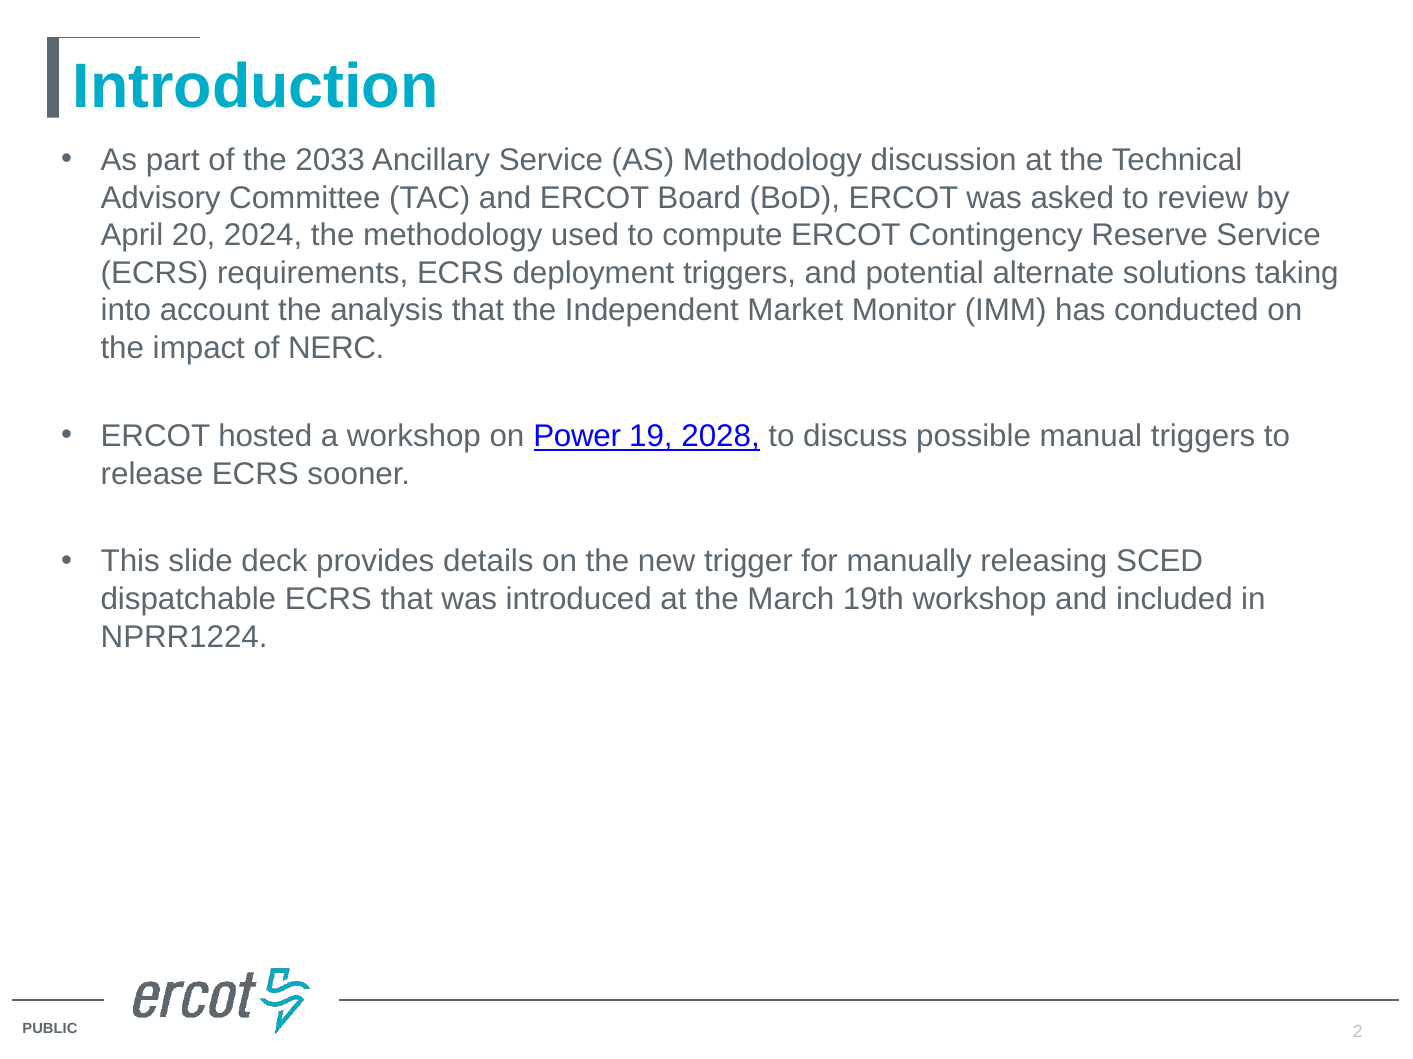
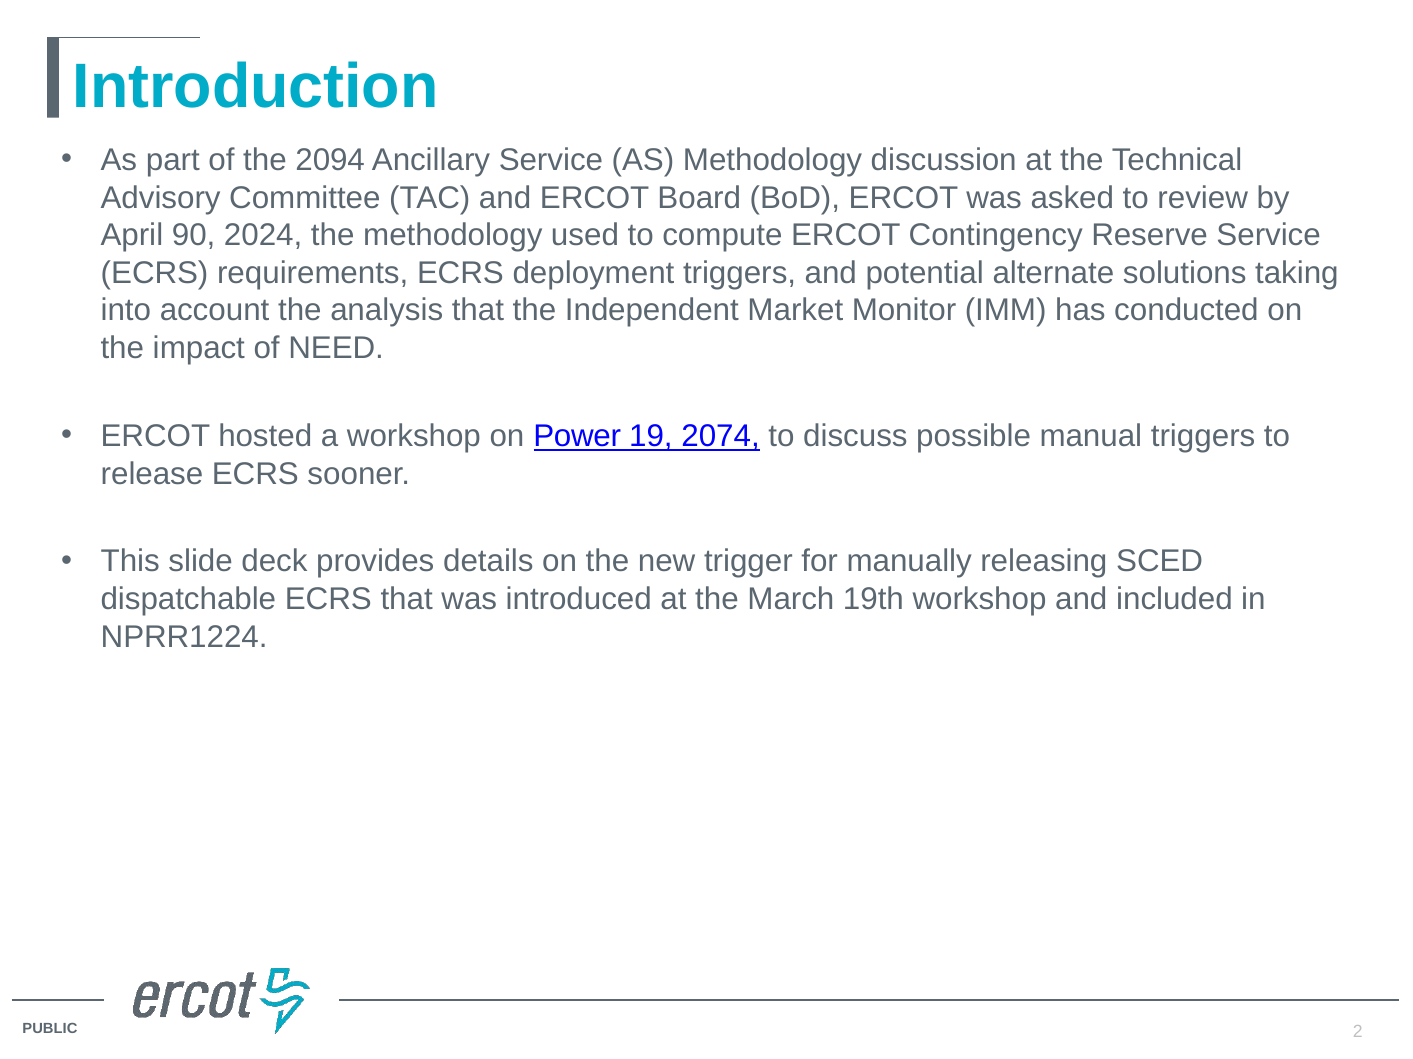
2033: 2033 -> 2094 (330, 160)
20: 20 -> 90 (194, 235)
NERC: NERC -> NEED (336, 348)
2028: 2028 -> 2074 (721, 436)
